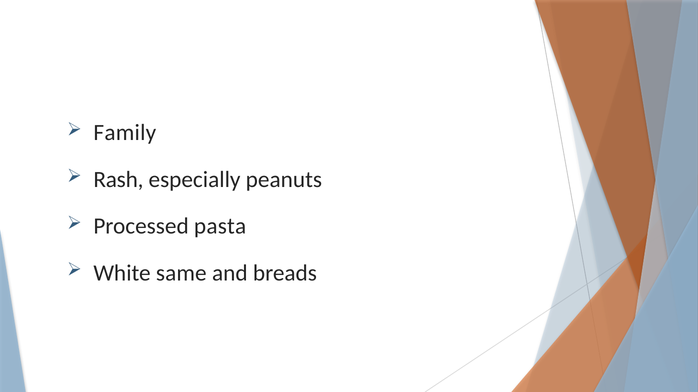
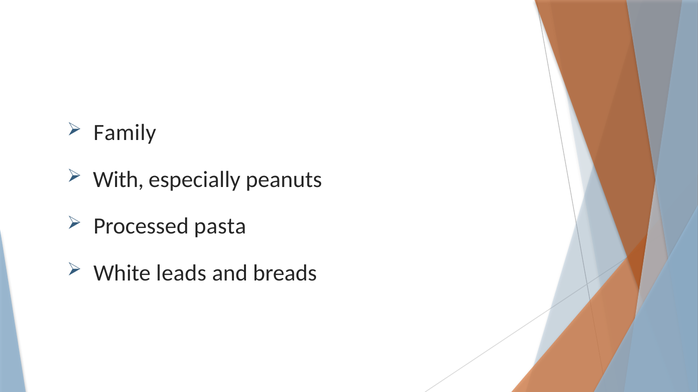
Rash: Rash -> With (118, 180)
same: same -> leads (181, 273)
